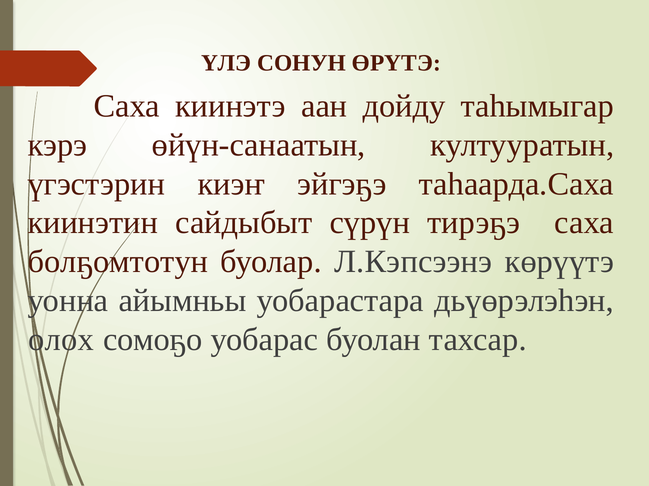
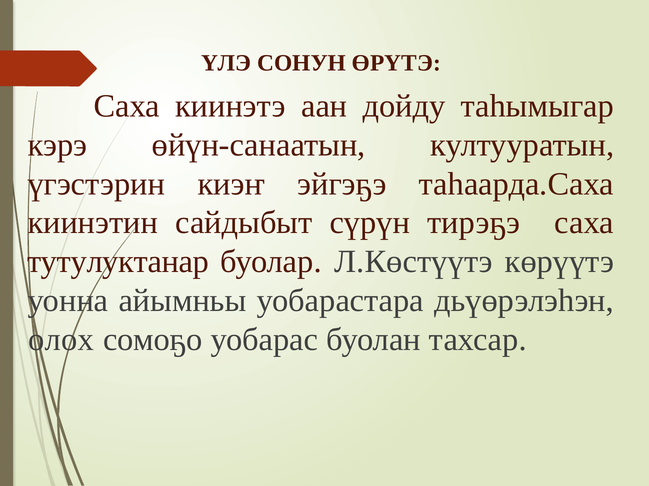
болҕомтотун: болҕомтотун -> тутулуктанар (118, 262)
Л.Кэпсээнэ: Л.Кэпсээнэ -> Л.Көстүүтэ (413, 262)
